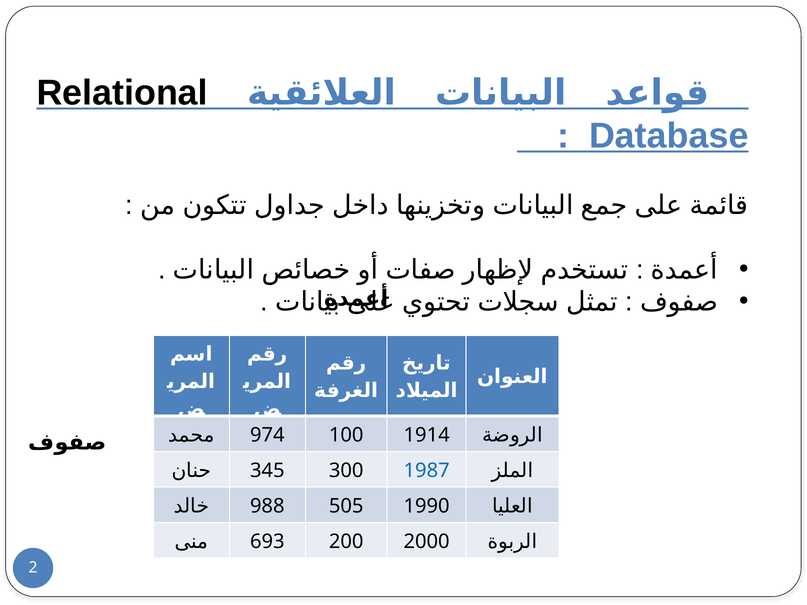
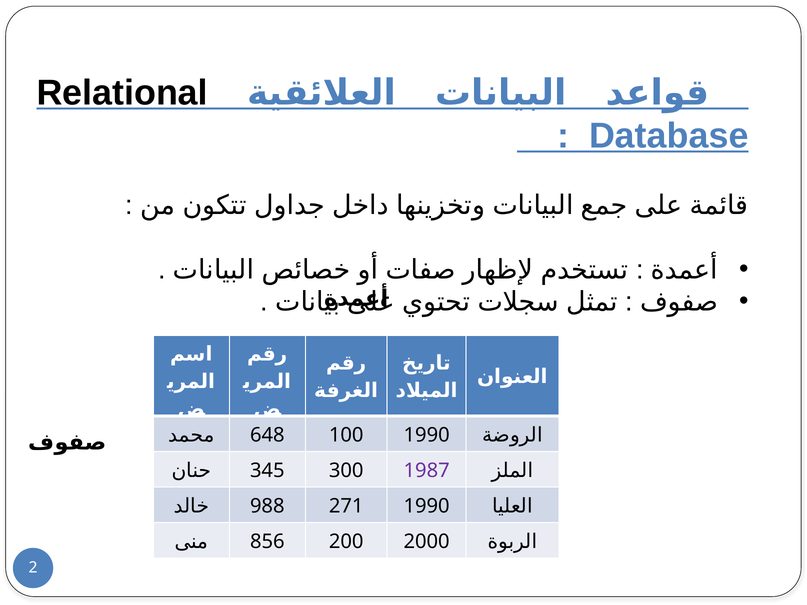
974: 974 -> 648 (267, 435)
100 1914: 1914 -> 1990 (427, 435)
1987 colour: blue -> purple (427, 471)
505: 505 -> 271 (346, 506)
693: 693 -> 856 (267, 542)
